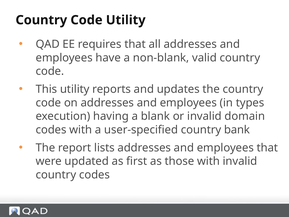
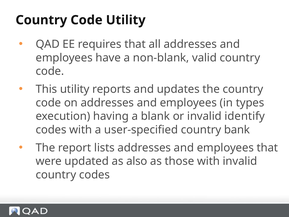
domain: domain -> identify (245, 116)
first: first -> also (137, 161)
